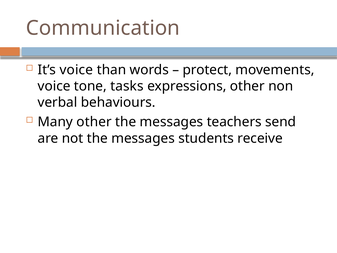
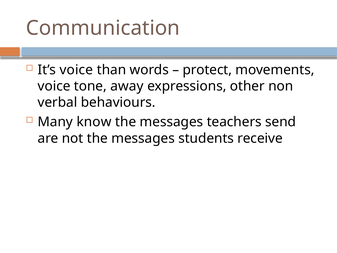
tasks: tasks -> away (127, 86)
Many other: other -> know (94, 122)
